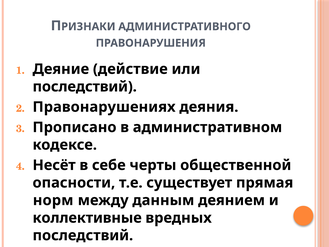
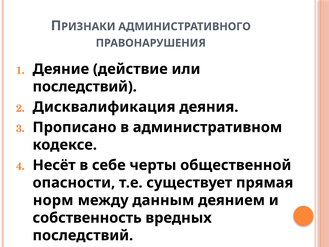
Правонарушениях: Правонарушениях -> Дисквалификация (104, 107)
коллективные: коллективные -> собственность (87, 218)
